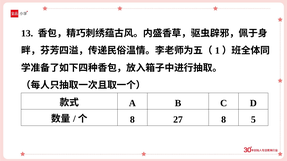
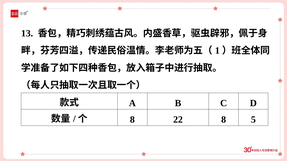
27: 27 -> 22 (178, 120)
